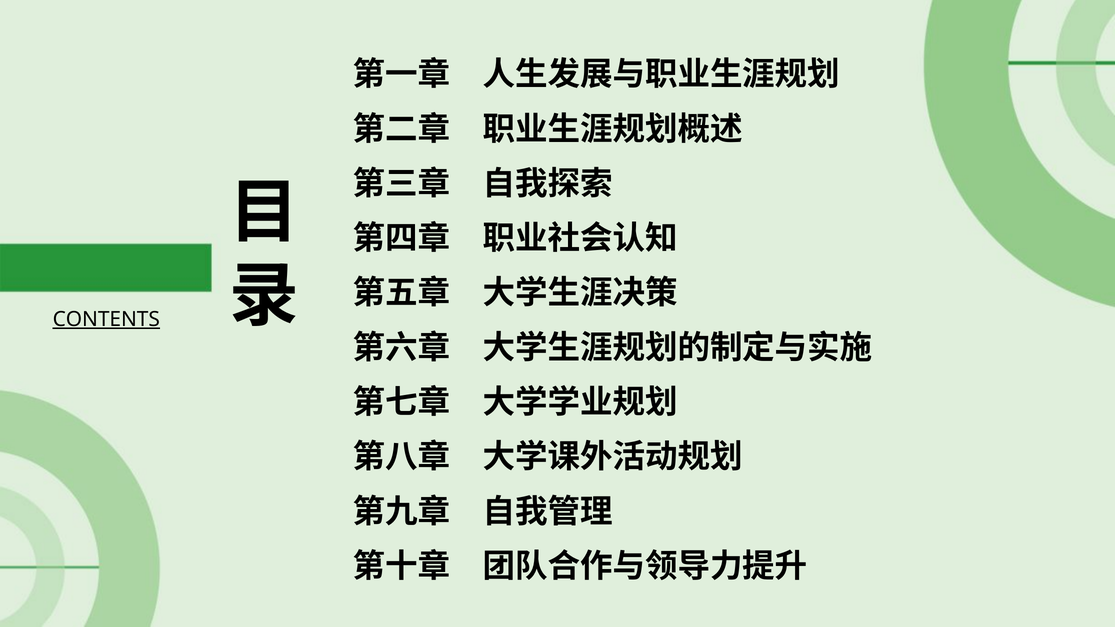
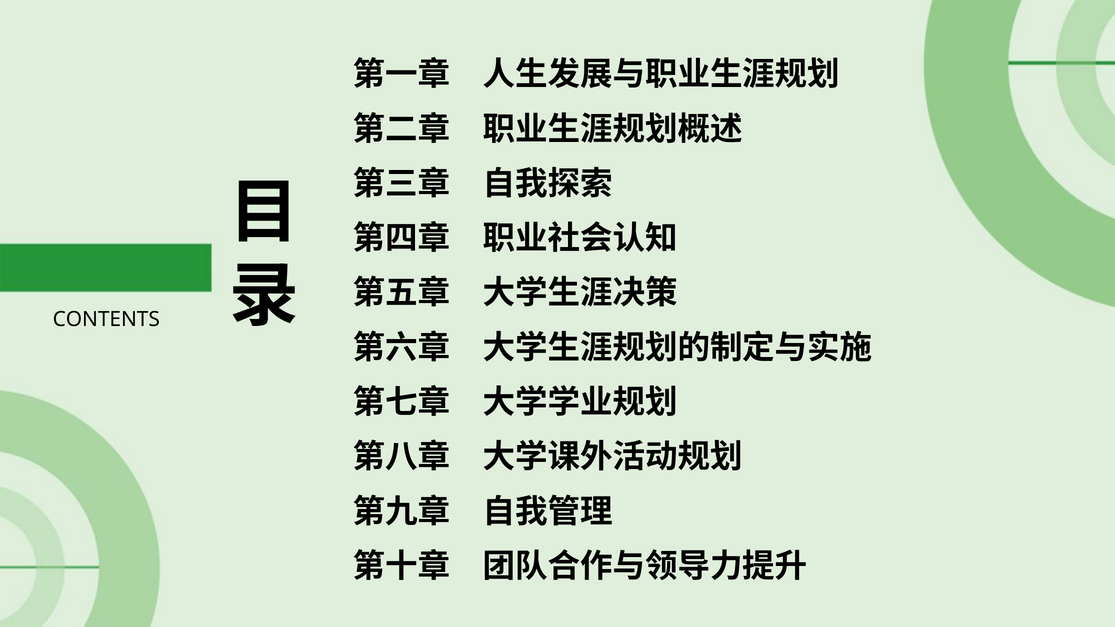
CONTENTS underline: present -> none (106, 319)
